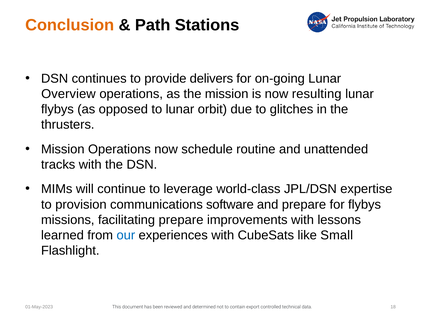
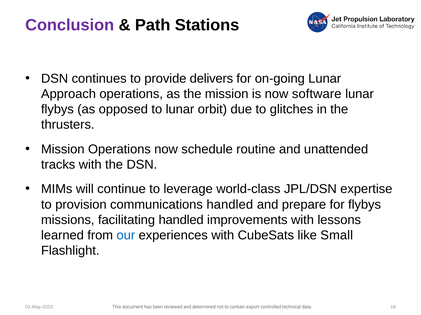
Conclusion colour: orange -> purple (70, 25)
Overview: Overview -> Approach (69, 94)
resulting: resulting -> software (317, 94)
communications software: software -> handled (230, 205)
facilitating prepare: prepare -> handled (181, 220)
